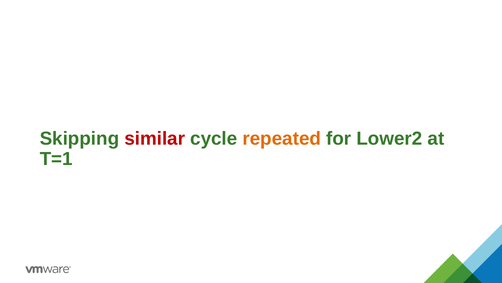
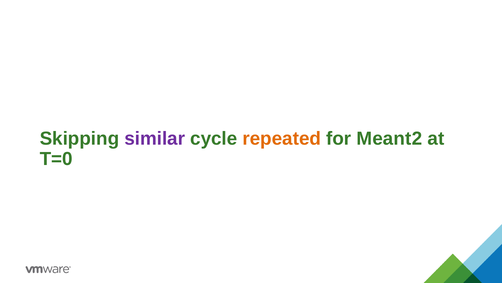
similar colour: red -> purple (155, 138)
Lower2: Lower2 -> Meant2 (389, 138)
T=1: T=1 -> T=0 (56, 159)
